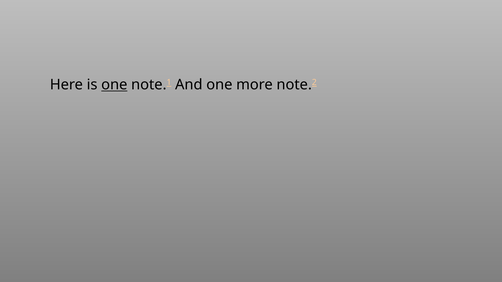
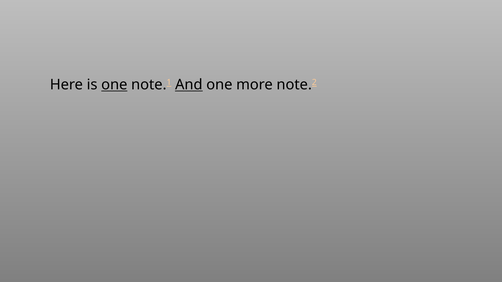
And underline: none -> present (189, 85)
